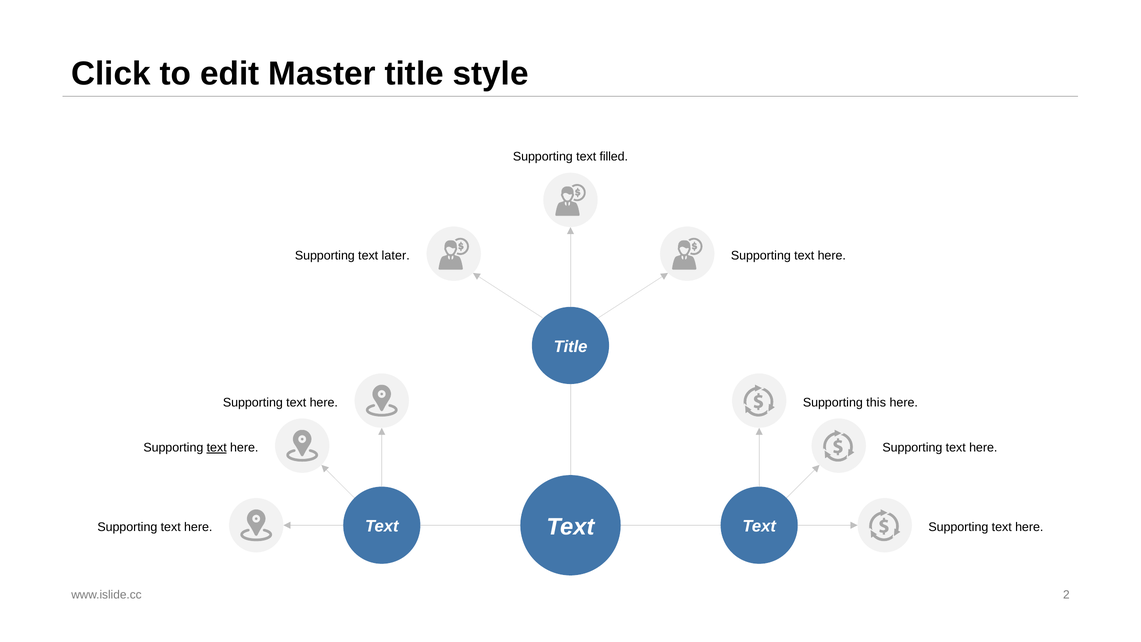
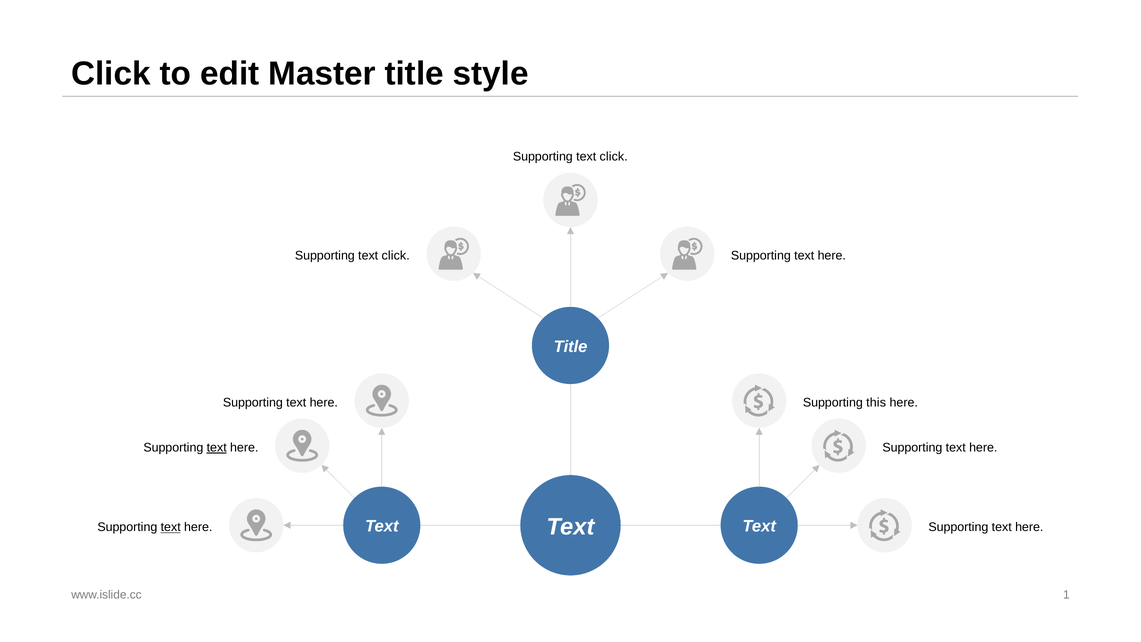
filled: filled -> click (614, 157)
later: later -> click (396, 256)
text underline: none -> present (171, 527)
2: 2 -> 1 (1066, 594)
